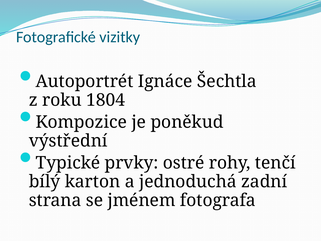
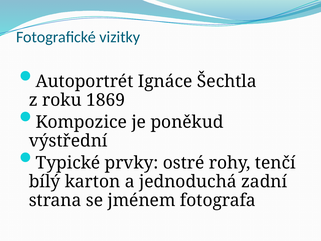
1804: 1804 -> 1869 (106, 100)
